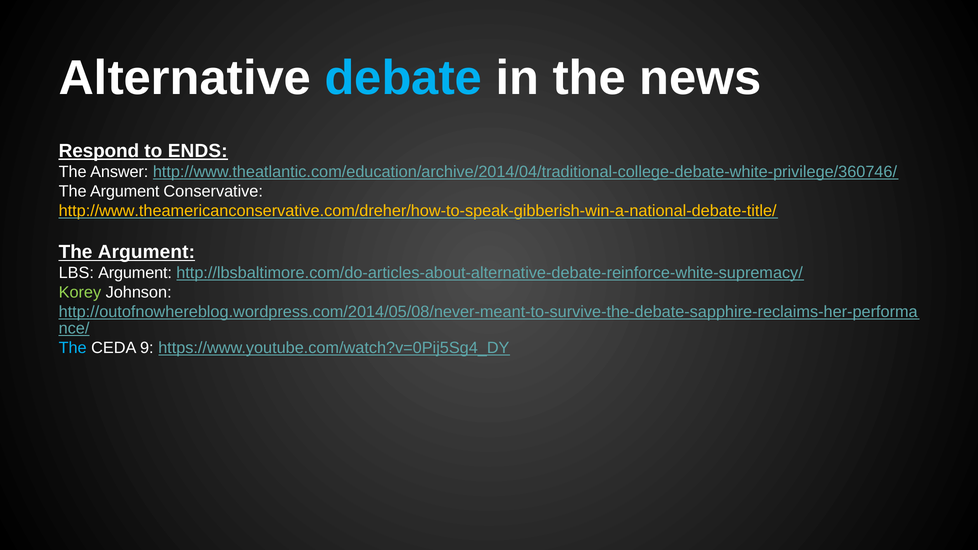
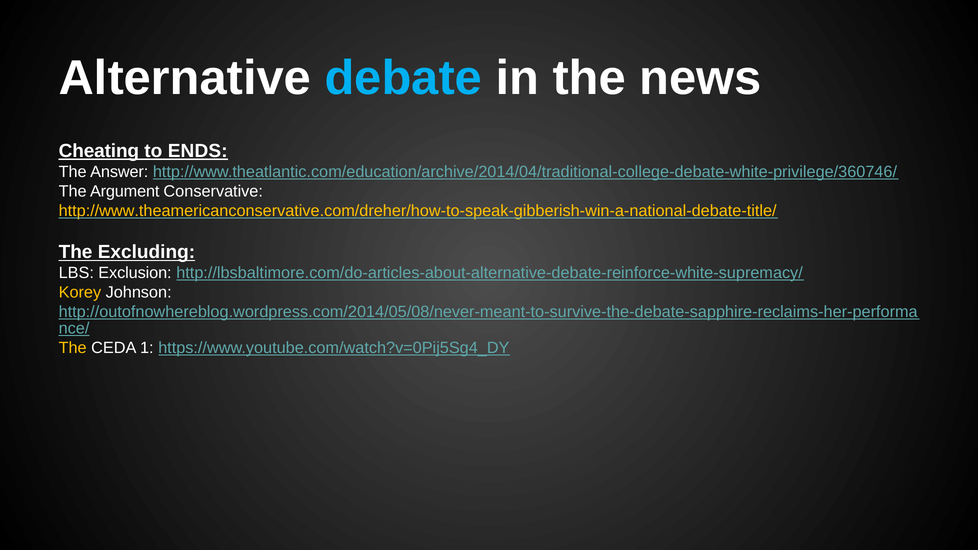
Respond: Respond -> Cheating (99, 151)
Argument: Argument -> Excluding (146, 252)
LBS Argument: Argument -> Exclusion (135, 273)
Korey colour: light green -> yellow (80, 293)
The colour: light blue -> yellow (73, 348)
9: 9 -> 1 (147, 348)
